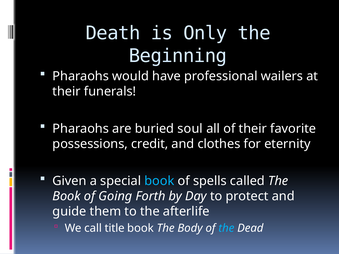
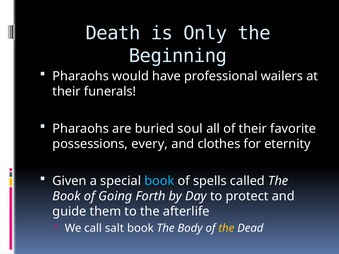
credit: credit -> every (150, 144)
title: title -> salt (114, 228)
the colour: light blue -> yellow (226, 228)
